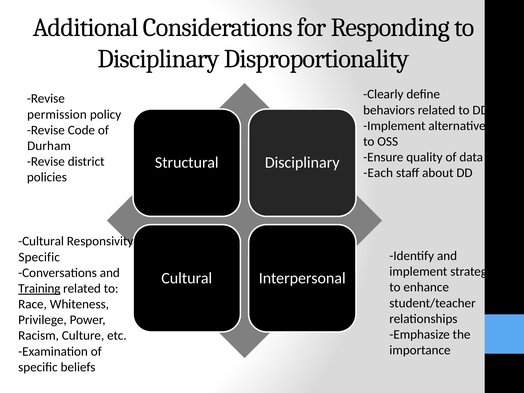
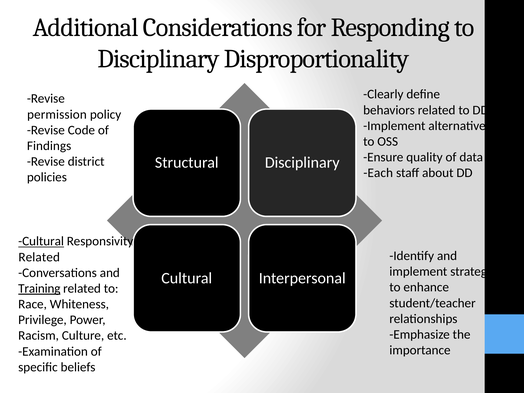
Durham: Durham -> Findings (49, 146)
Cultural underline: none -> present (41, 241)
Specific: Specific -> Related (39, 257)
